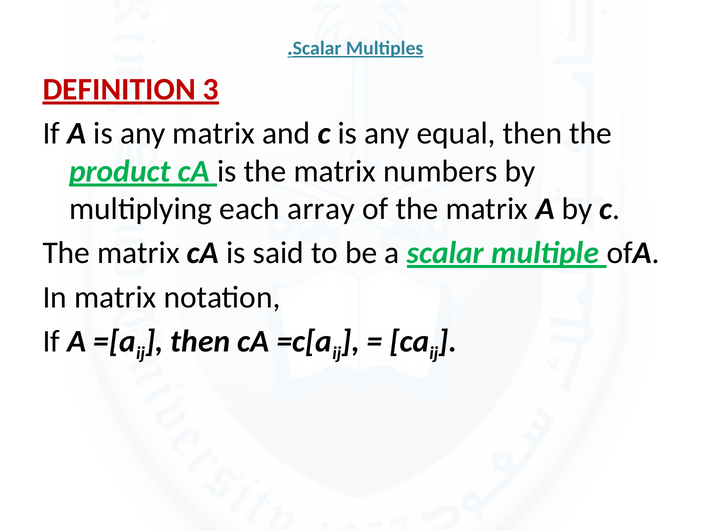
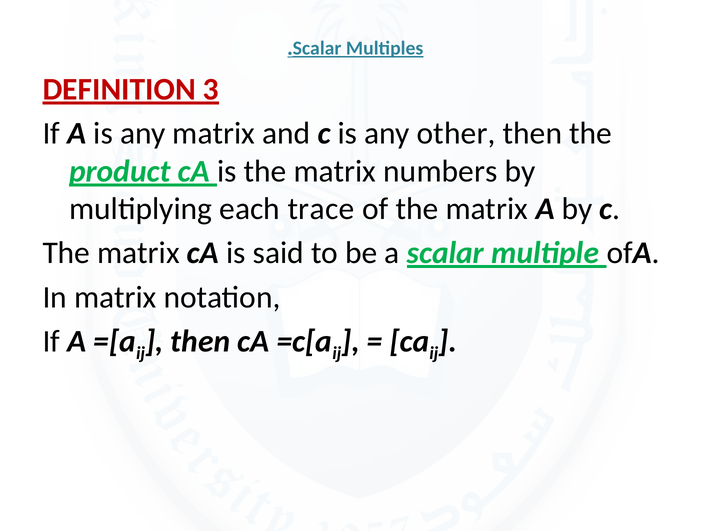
equal: equal -> other (456, 134)
array: array -> trace (321, 209)
